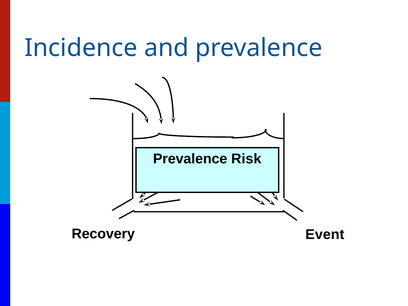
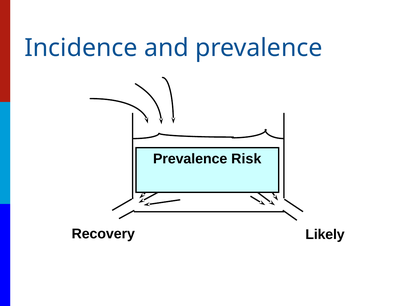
Event: Event -> Likely (325, 234)
